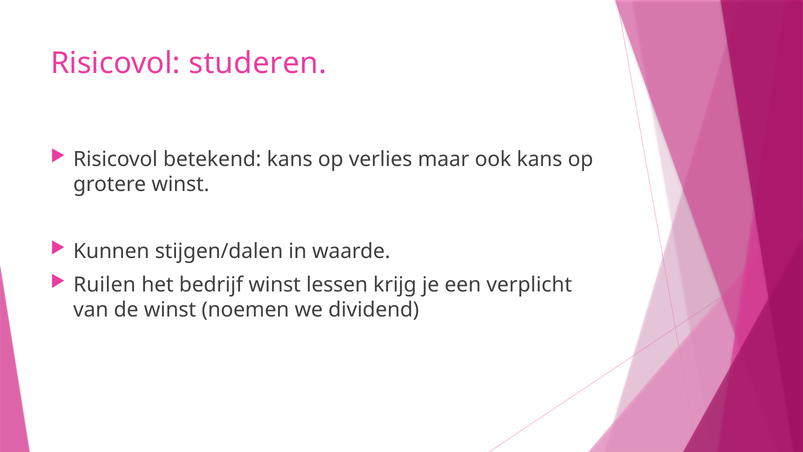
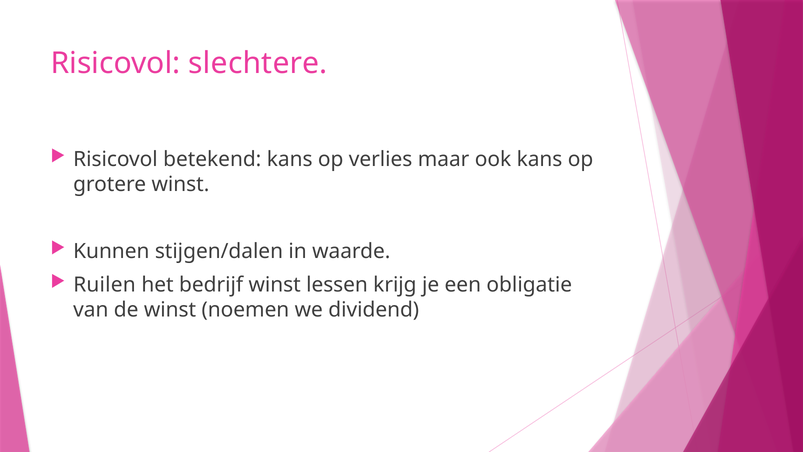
studeren: studeren -> slechtere (258, 63)
verplicht: verplicht -> obligatie (529, 285)
